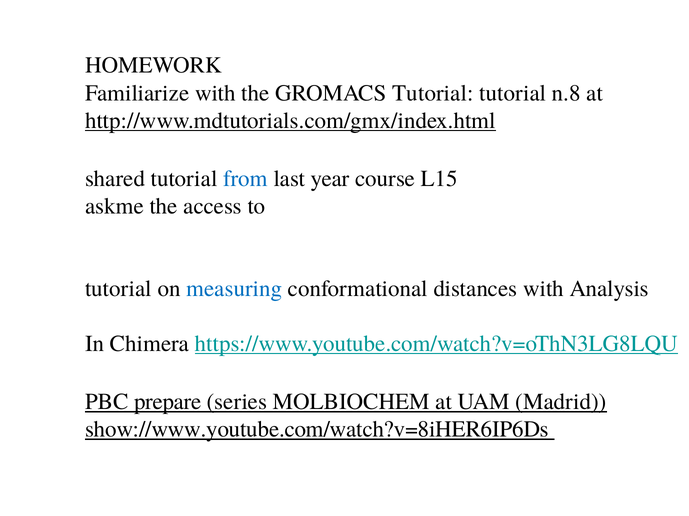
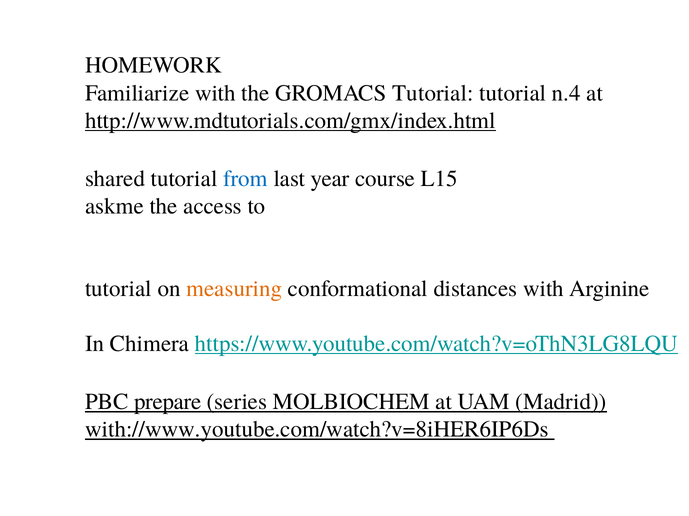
n.8: n.8 -> n.4 (566, 93)
measuring colour: blue -> orange (234, 289)
Analysis: Analysis -> Arginine (609, 289)
show://www.youtube.com/watch?v=8iHER6IP6Ds: show://www.youtube.com/watch?v=8iHER6IP6Ds -> with://www.youtube.com/watch?v=8iHER6IP6Ds (317, 430)
